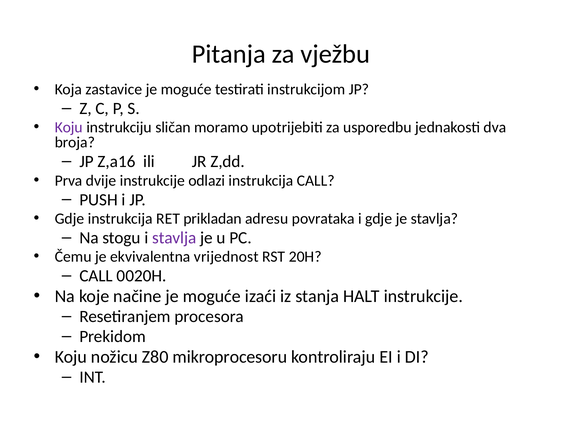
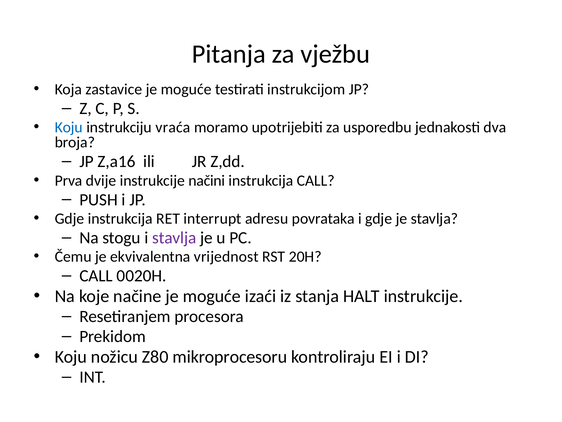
Koju colour: purple -> blue (69, 127)
sličan: sličan -> vraća (173, 127)
odlazi: odlazi -> načini (207, 180)
prikladan: prikladan -> interrupt (213, 218)
